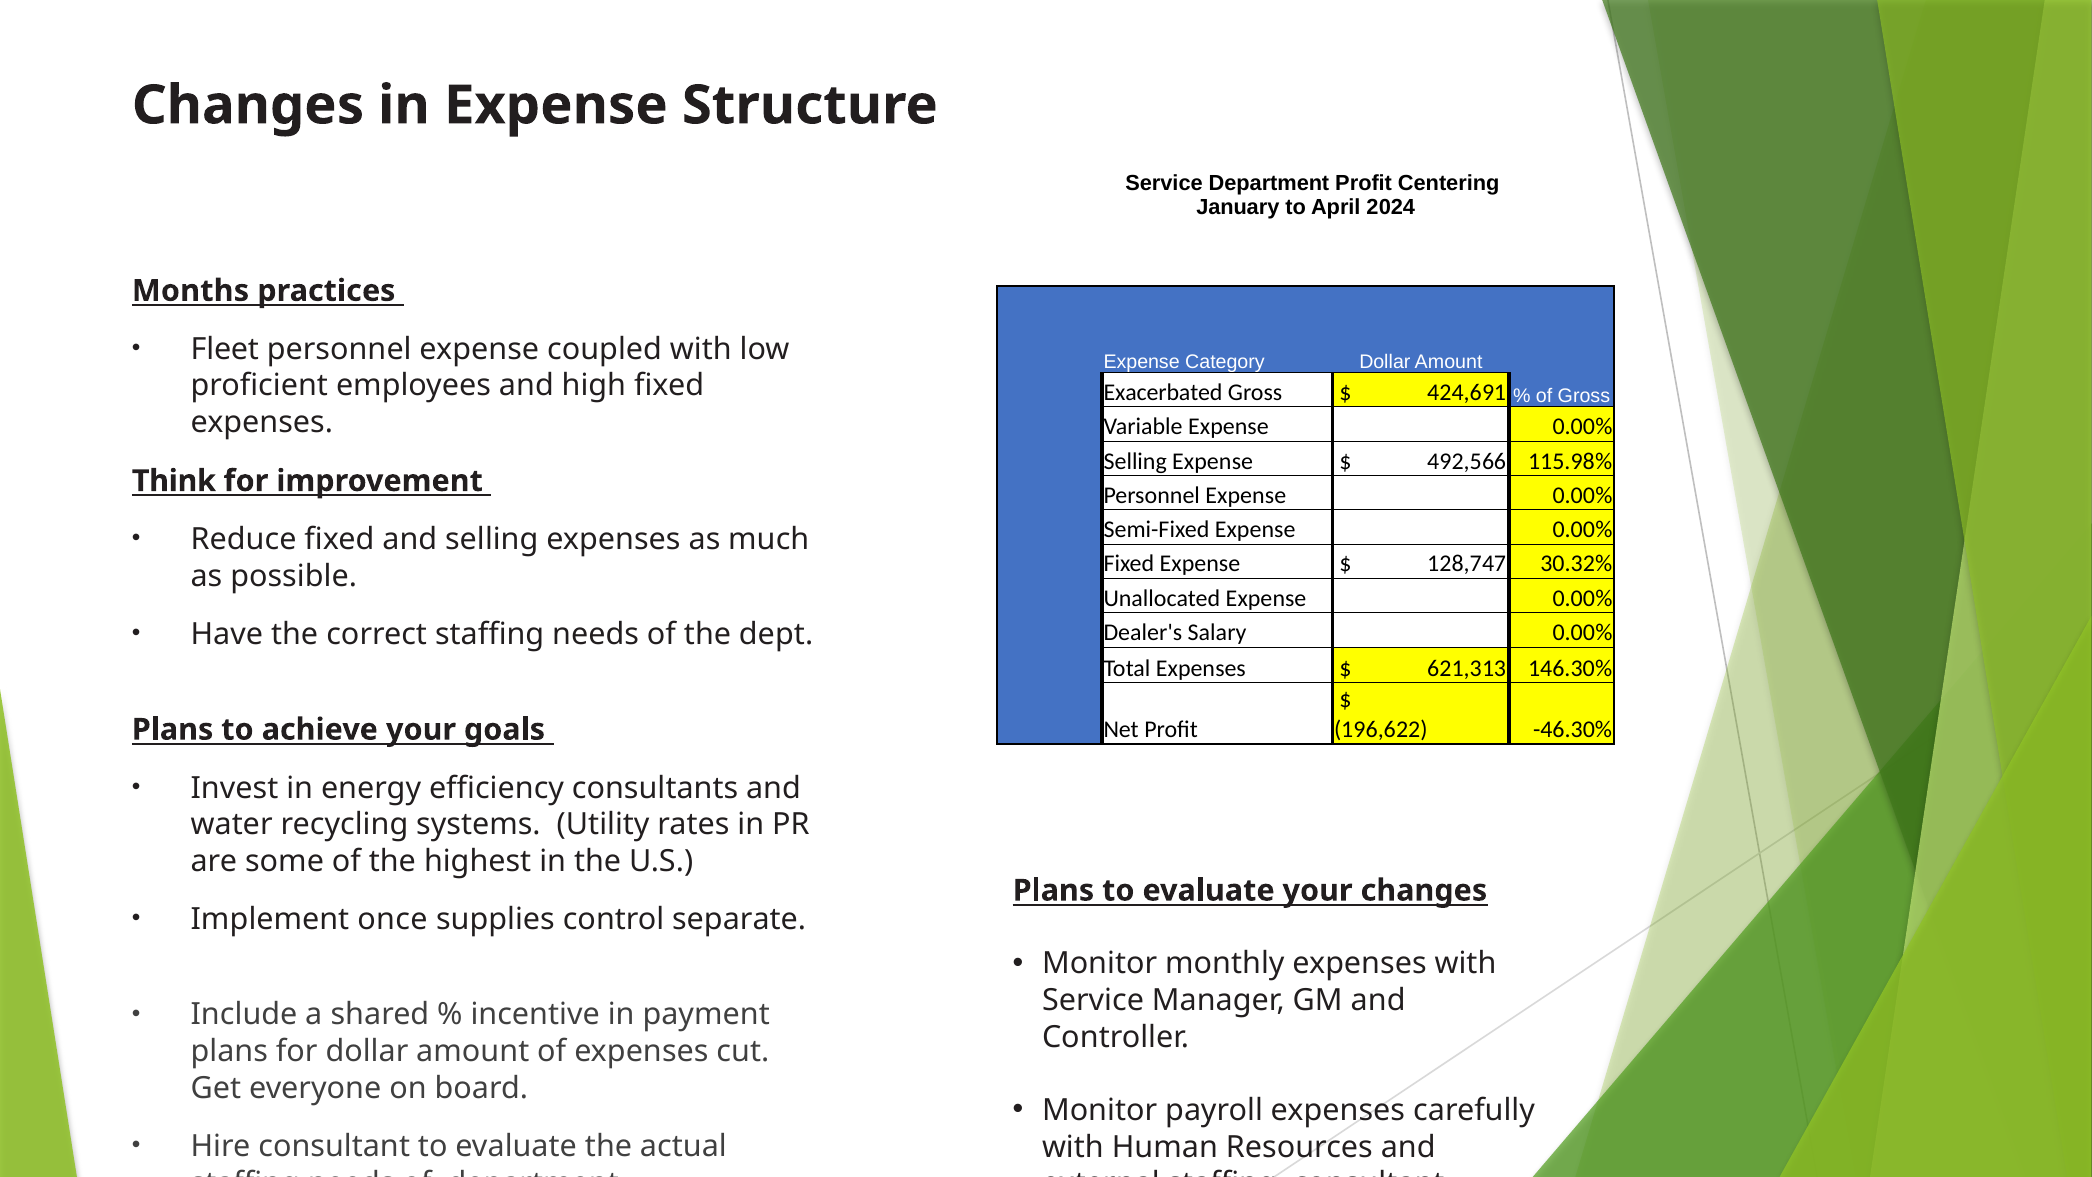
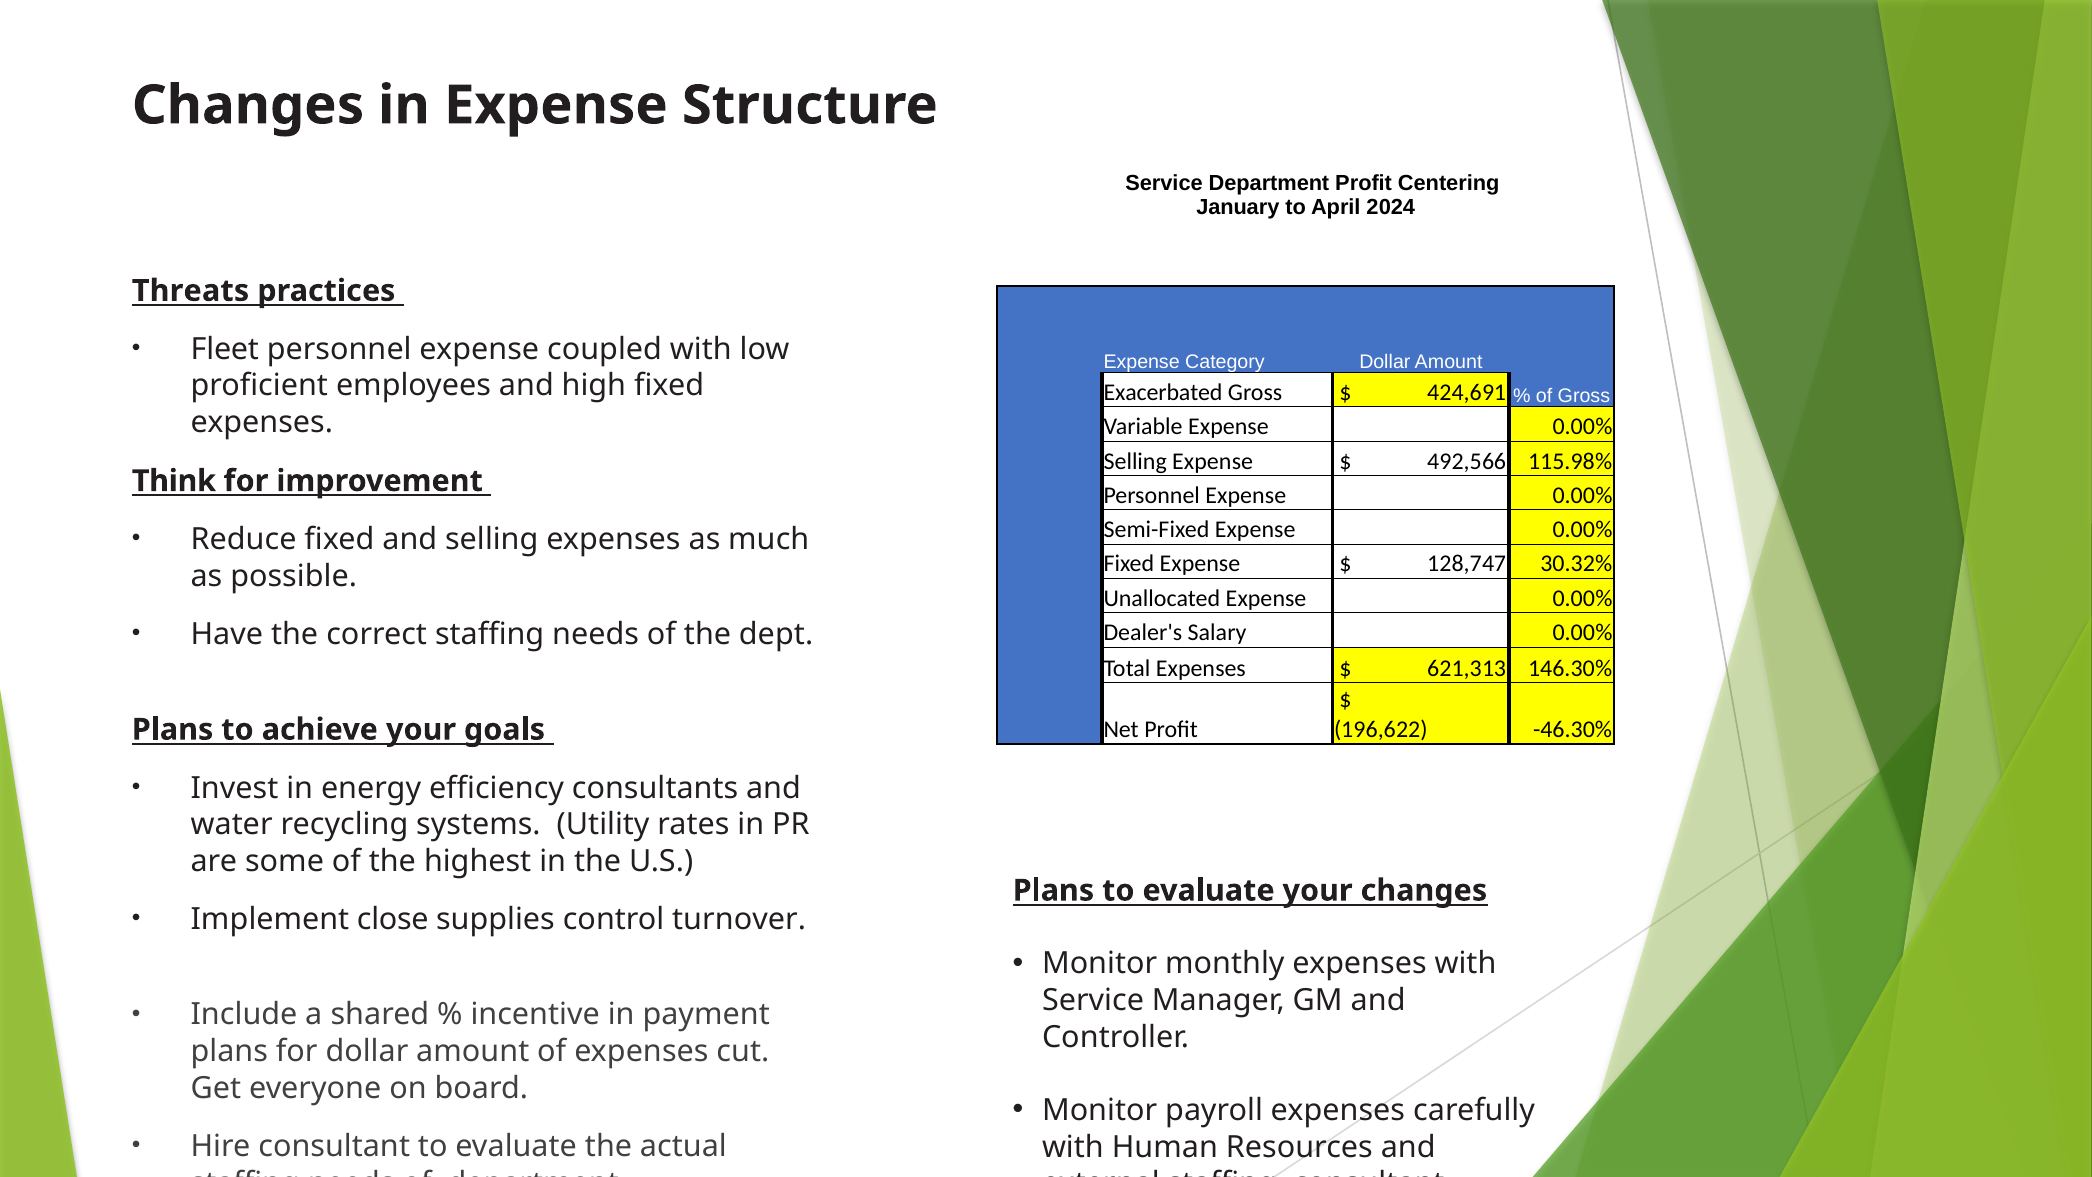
Months: Months -> Threats (191, 291)
once: once -> close (393, 920)
separate: separate -> turnover (739, 920)
